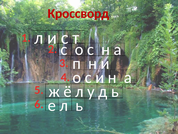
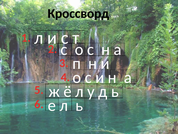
Кроссворд colour: red -> black (78, 13)
